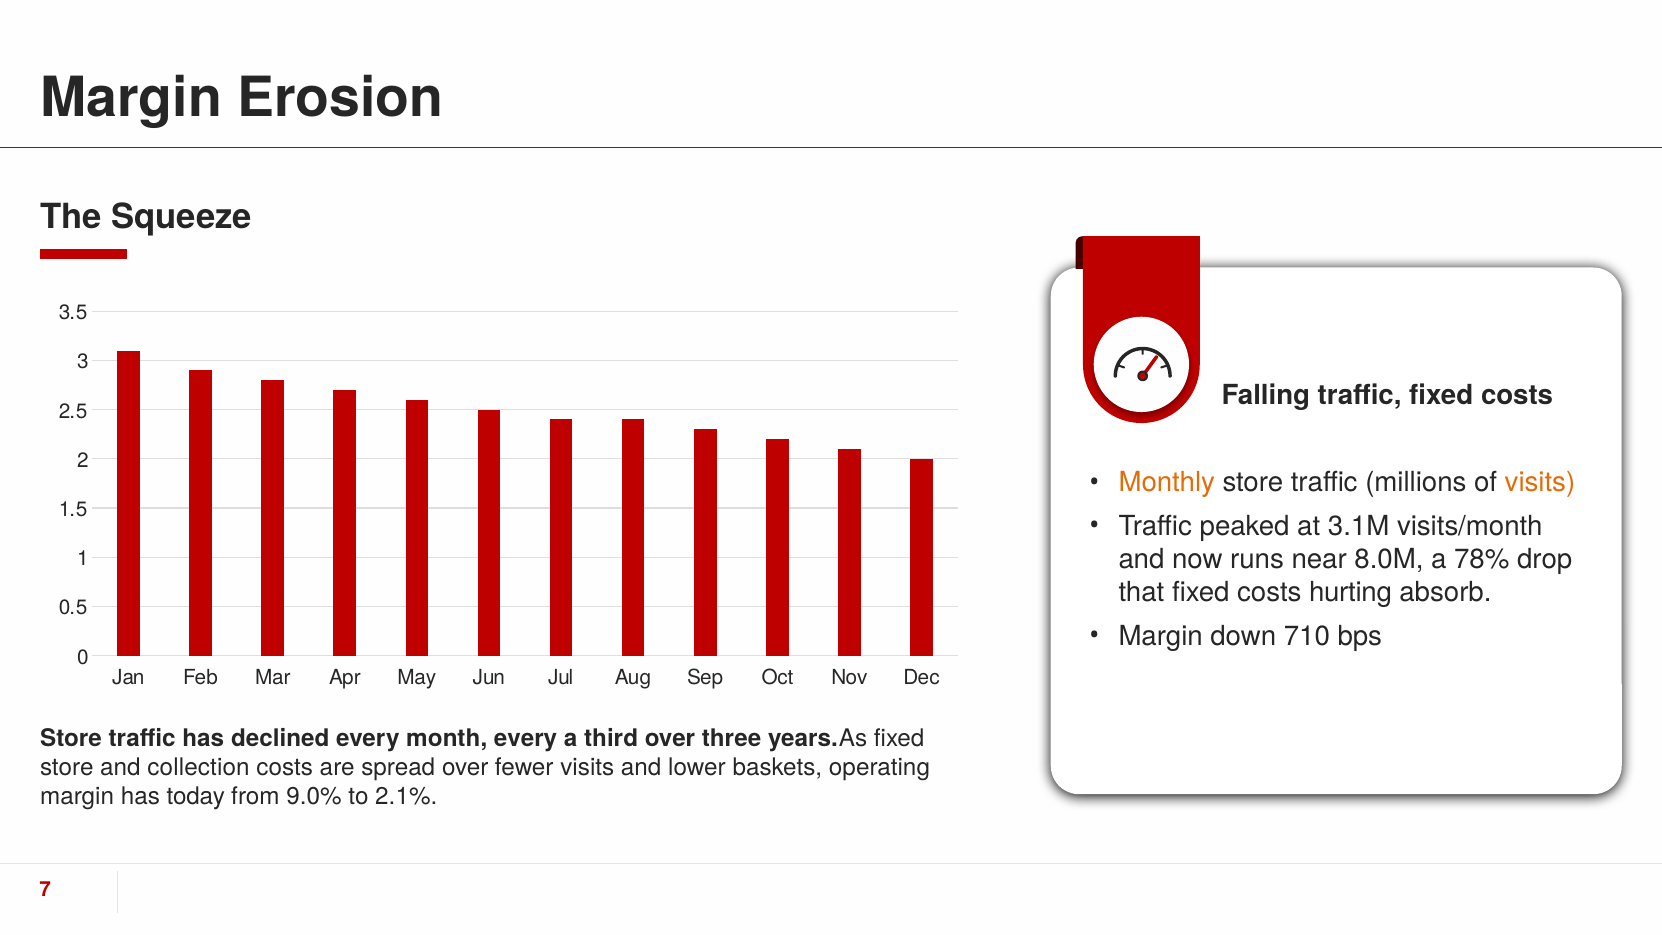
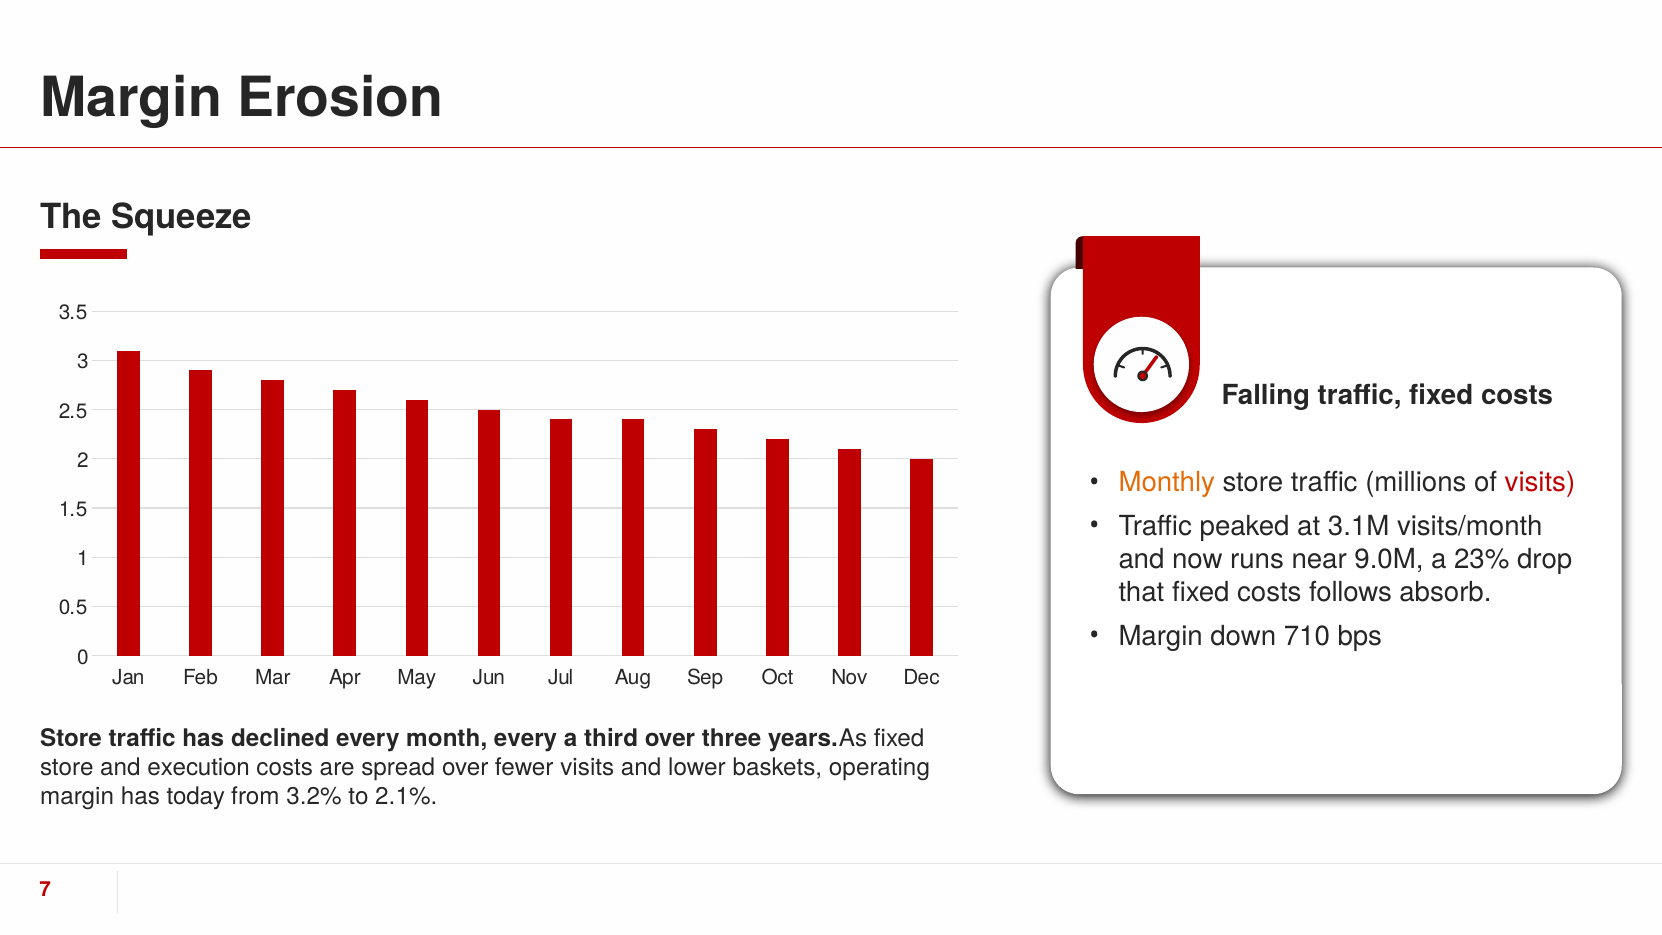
visits colour: orange -> red (1540, 482)
8.0M: 8.0M -> 9.0M (1389, 559)
78%: 78% -> 23% (1482, 559)
hurting: hurting -> follows (1351, 593)
collection: collection -> execution (199, 767)
9.0%: 9.0% -> 3.2% (314, 796)
